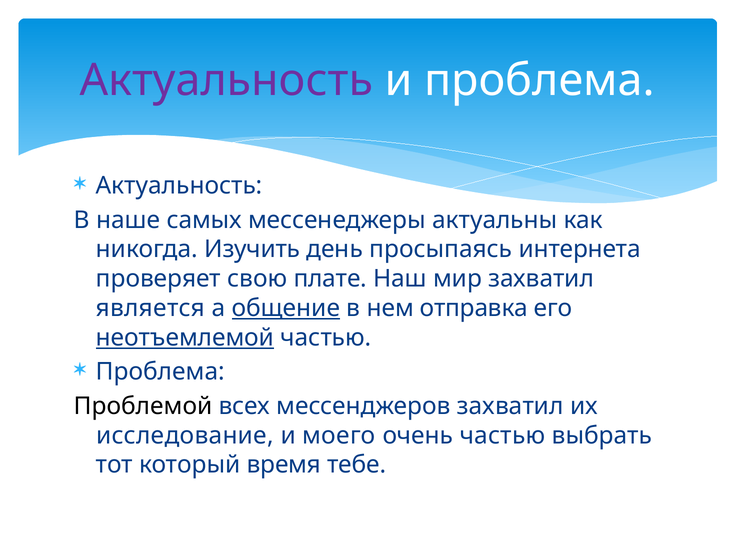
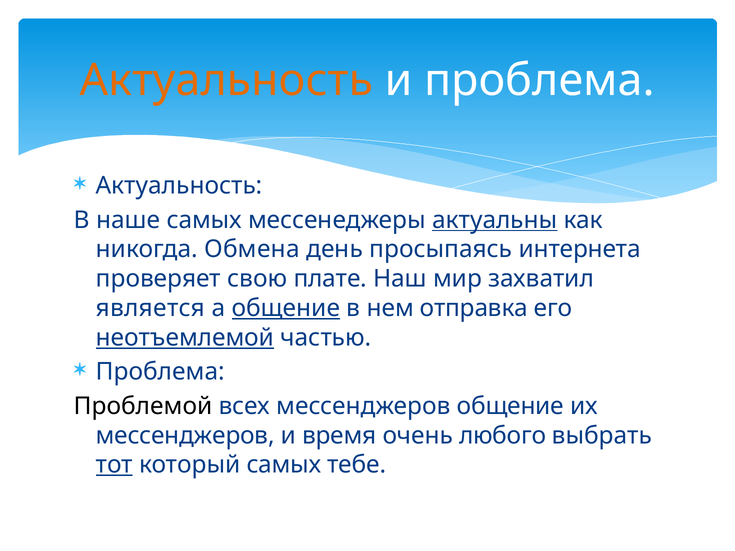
Актуальность colour: purple -> orange (226, 81)
актуальны underline: none -> present (495, 220)
Изучить: Изучить -> Обмена (252, 249)
мессенджеров захватил: захватил -> общение (510, 406)
исследование: исследование -> мессенджеров (185, 436)
моего: моего -> время (339, 436)
очень частью: частью -> любого (503, 436)
тот underline: none -> present (114, 465)
который время: время -> самых (284, 465)
